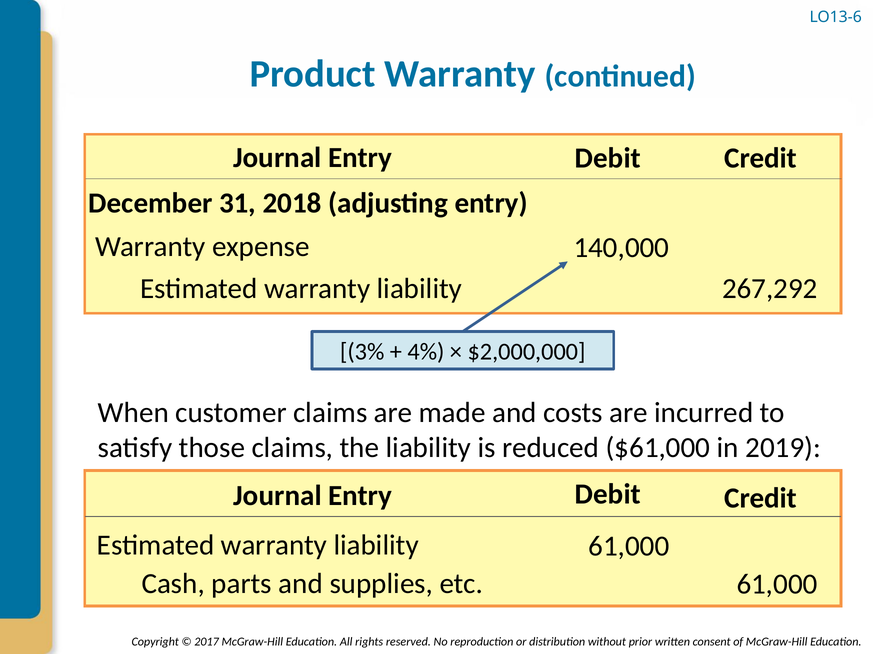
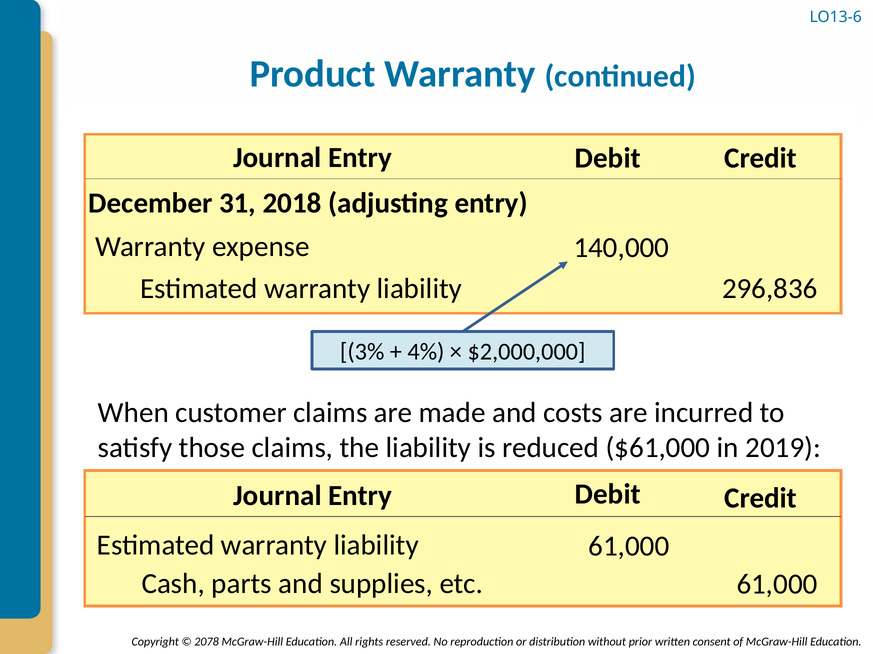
267,292: 267,292 -> 296,836 (770, 289)
2017: 2017 -> 2078 (207, 642)
